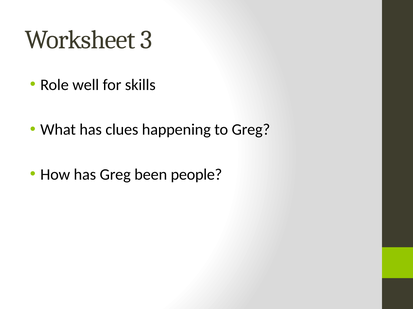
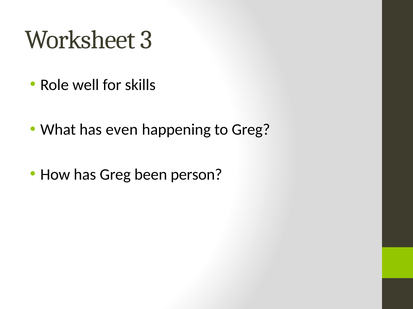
clues: clues -> even (122, 130)
people: people -> person (196, 175)
